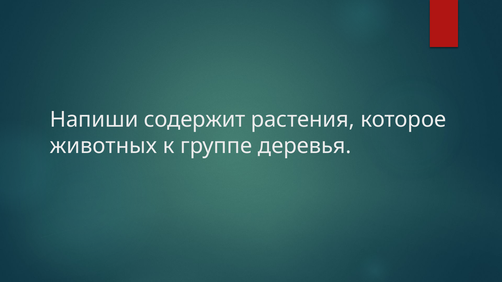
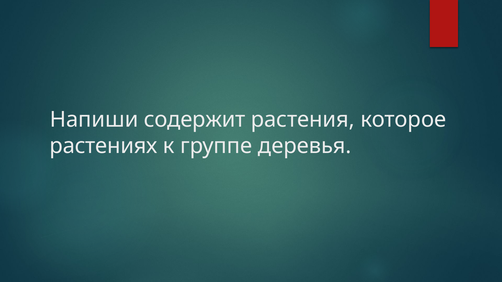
животных: животных -> растениях (104, 146)
